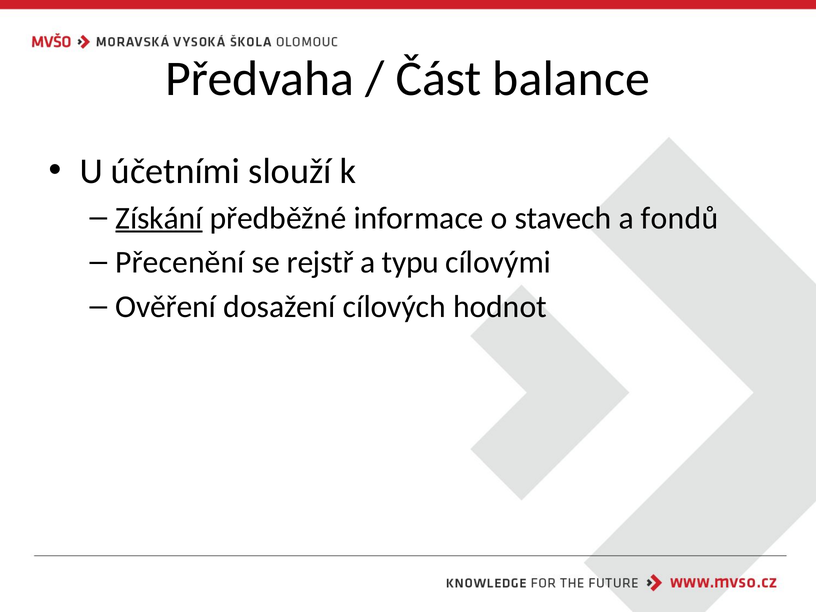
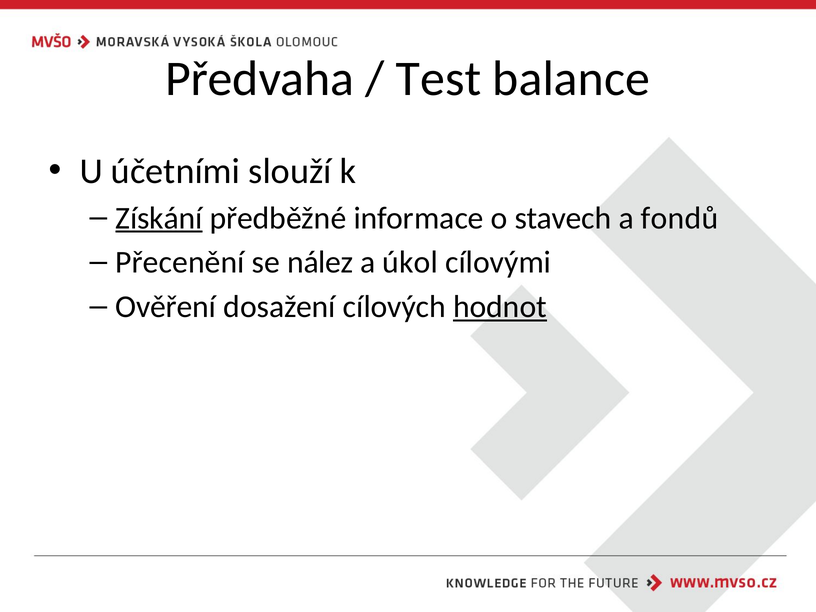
Část: Část -> Test (439, 79)
rejstř: rejstř -> nález (320, 263)
typu: typu -> úkol (410, 263)
hodnot underline: none -> present (500, 307)
